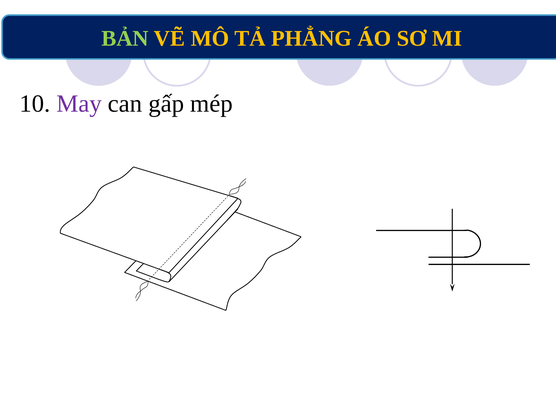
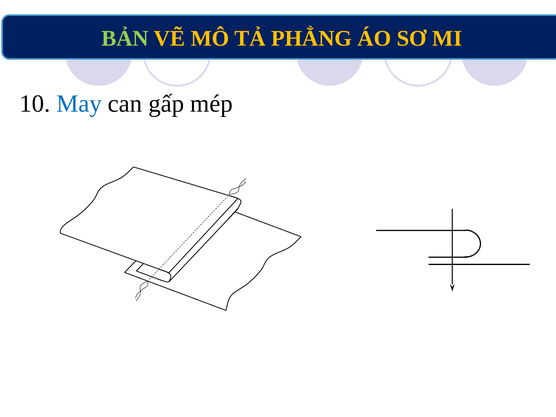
May colour: purple -> blue (79, 104)
